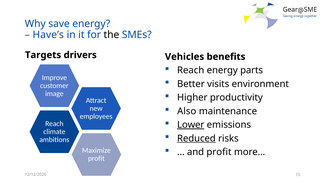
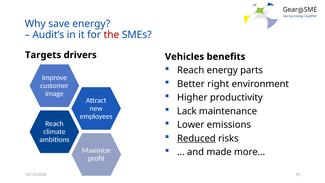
Have’s: Have’s -> Audit’s (48, 35)
the colour: black -> red (111, 35)
visits: visits -> right (218, 84)
Also: Also -> Lack (187, 111)
Lower underline: present -> none (191, 125)
and profit: profit -> made (219, 152)
